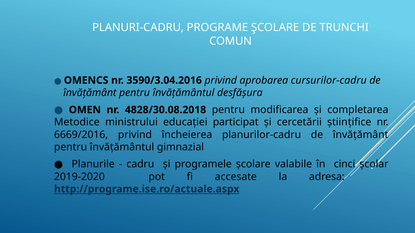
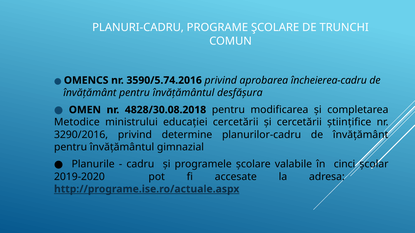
3590/3.04.2016: 3590/3.04.2016 -> 3590/5.74.2016 (164, 80)
cursurilor-cadru: cursurilor-cadru -> încheierea-cadru (329, 80)
educaţiei participat: participat -> cercetării (236, 122)
6669/2016: 6669/2016 -> 3290/2016 (81, 135)
încheierea: încheierea -> determine (187, 135)
